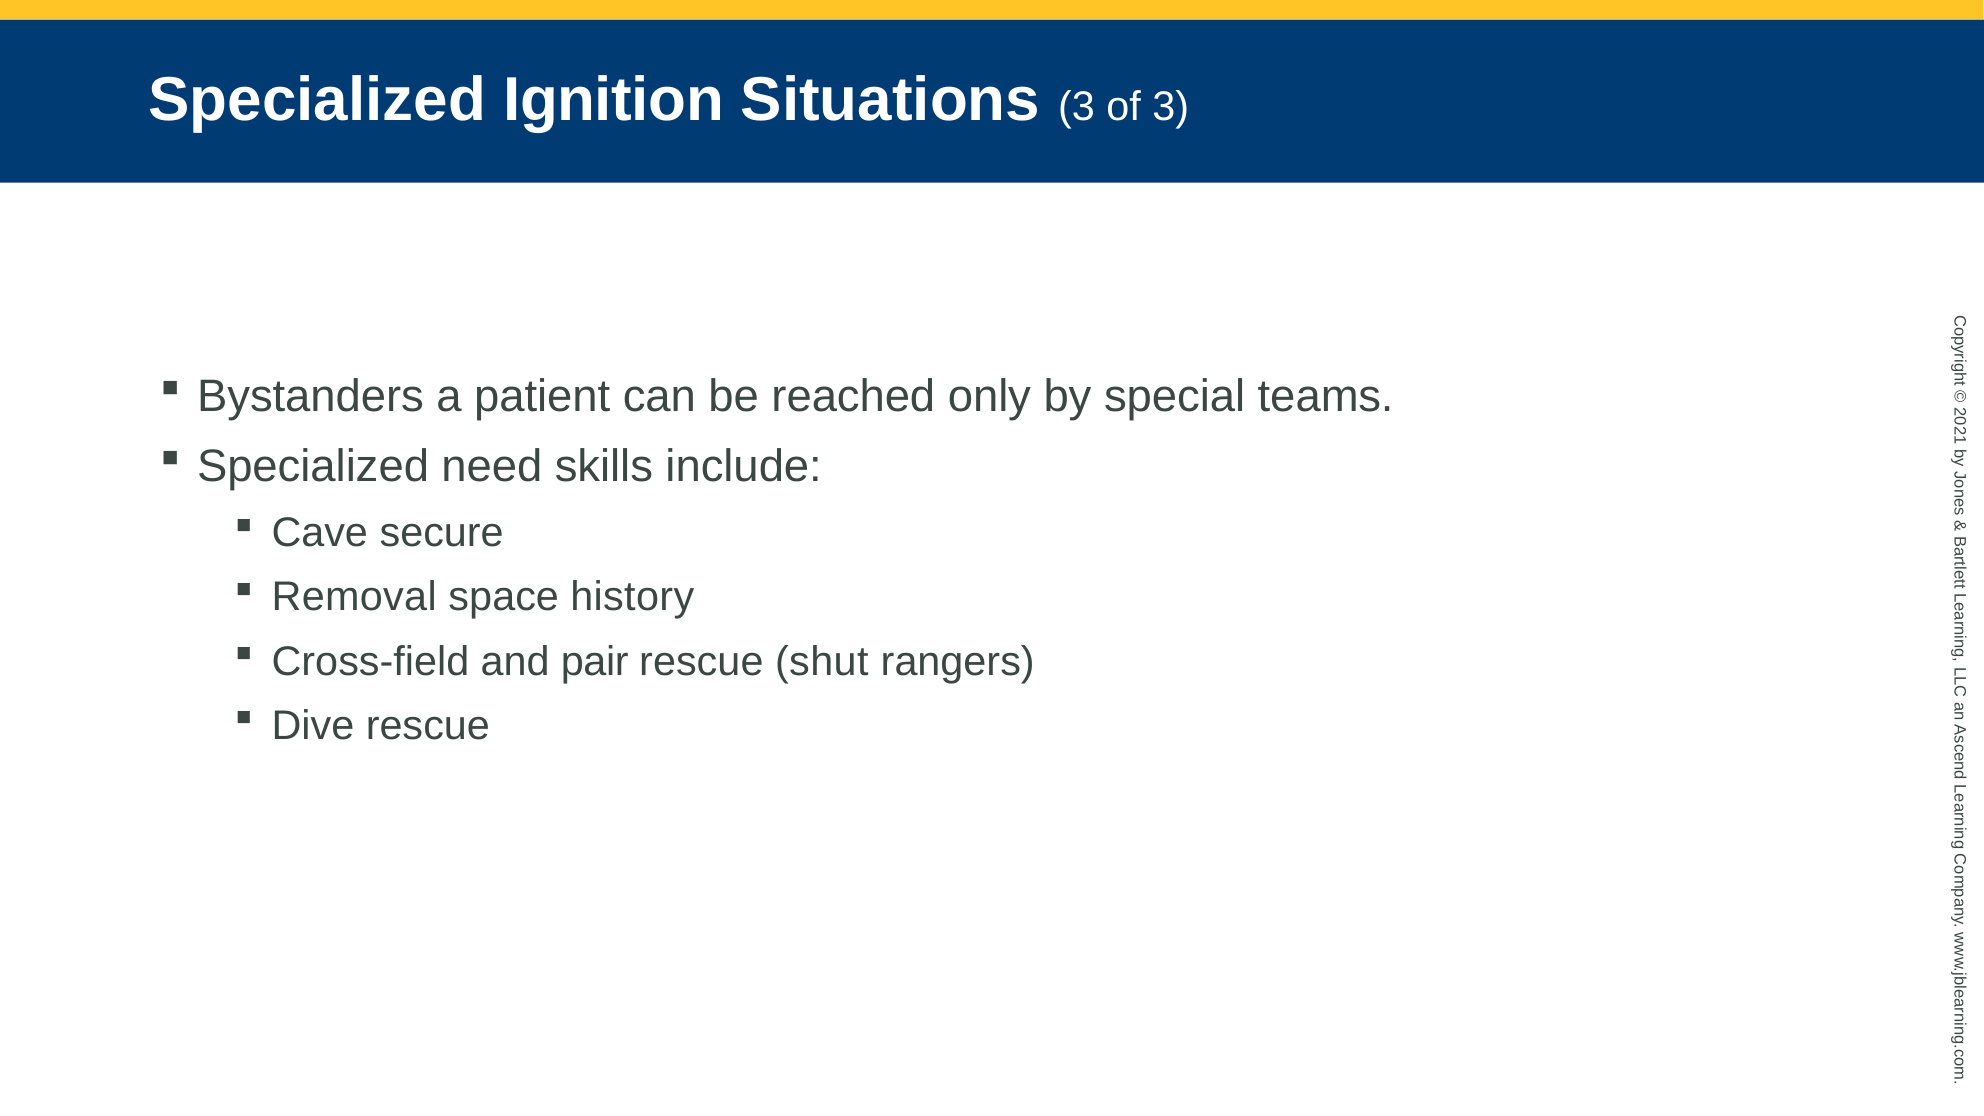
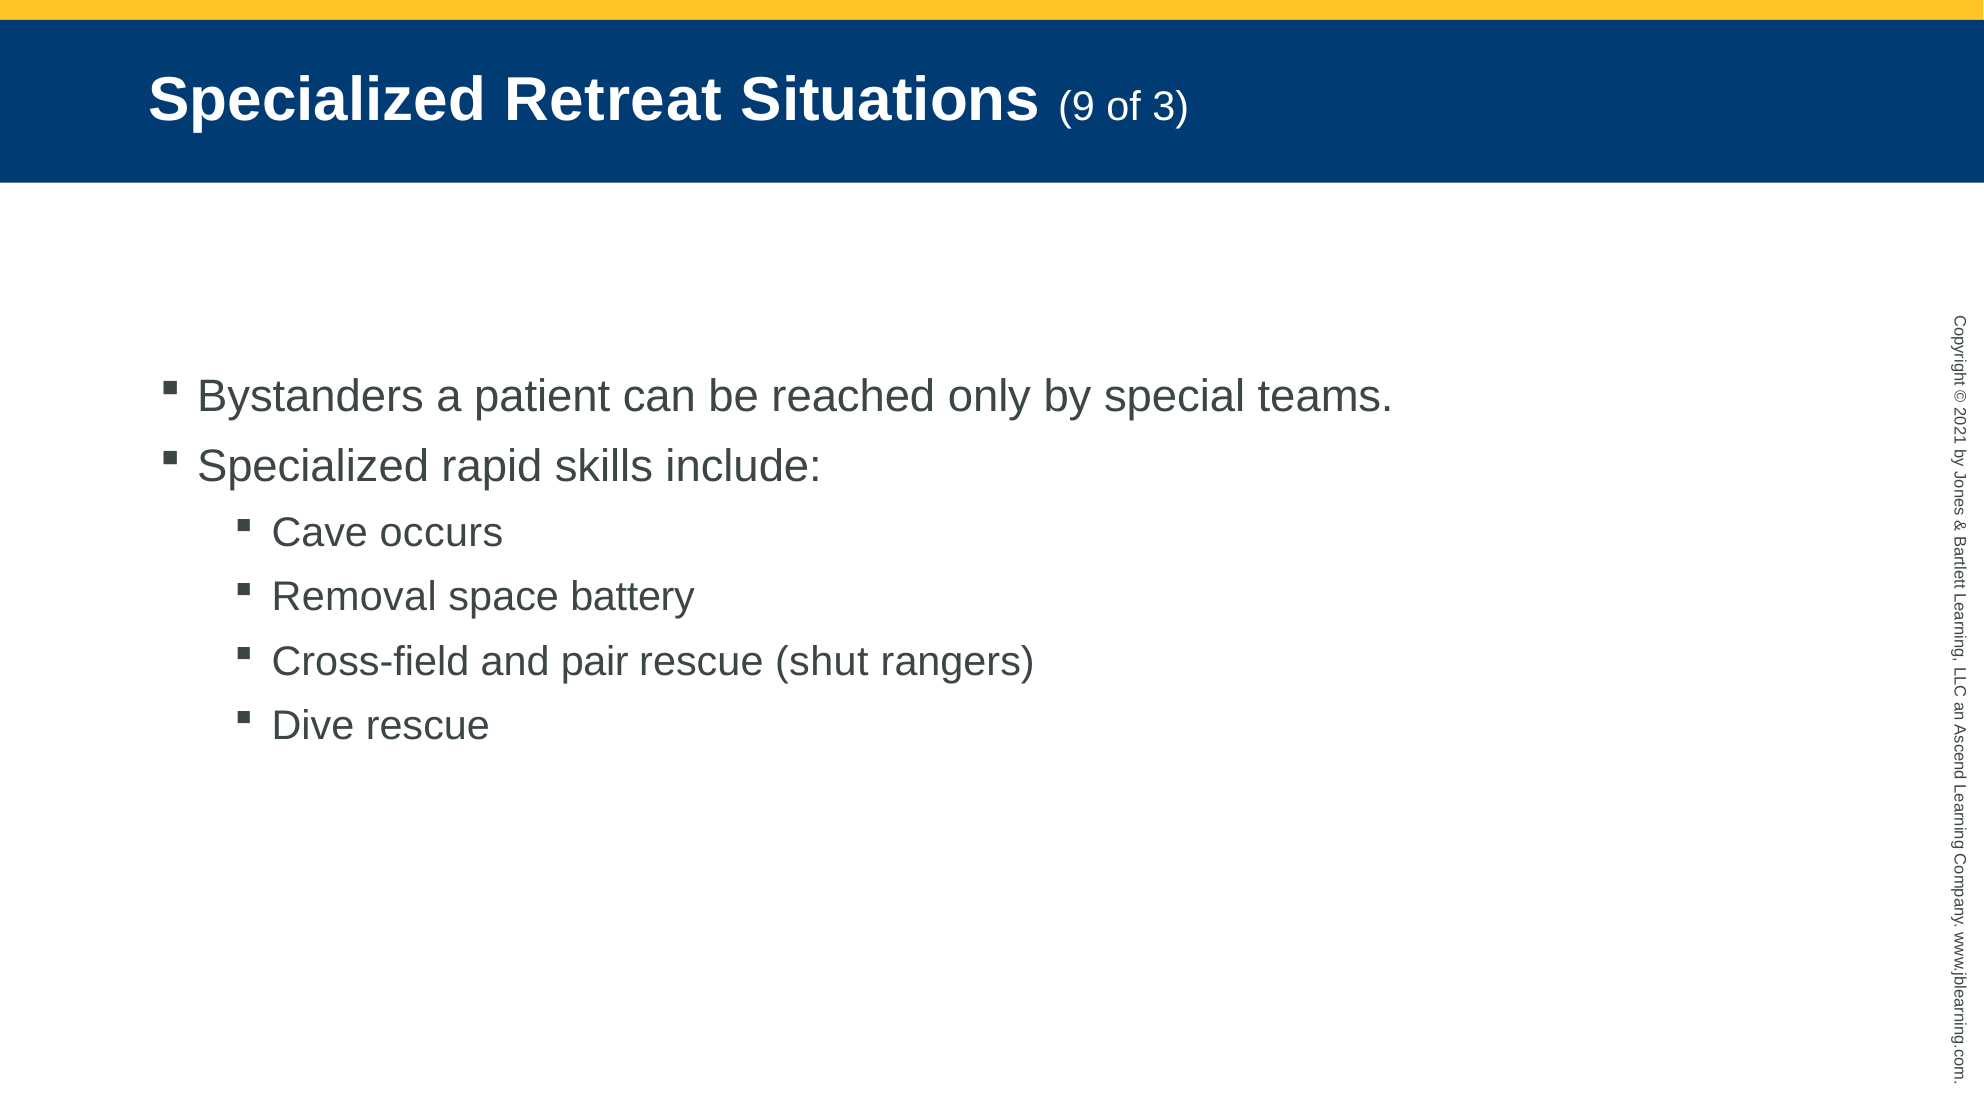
Ignition: Ignition -> Retreat (613, 100)
Situations 3: 3 -> 9 (1077, 107)
need: need -> rapid (492, 467)
secure: secure -> occurs (441, 533)
history: history -> battery (633, 597)
